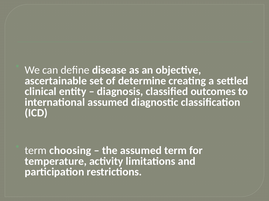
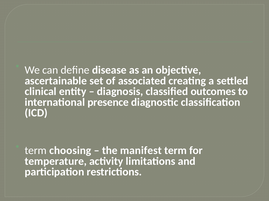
determine: determine -> associated (142, 81)
international assumed: assumed -> presence (108, 103)
the assumed: assumed -> manifest (141, 151)
